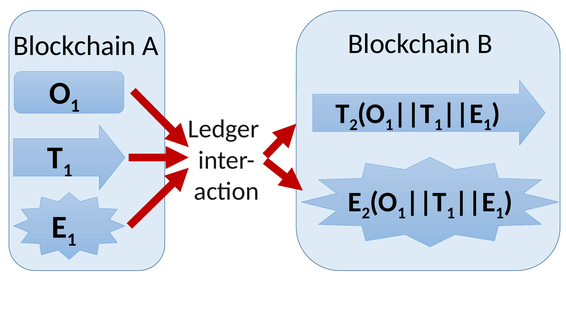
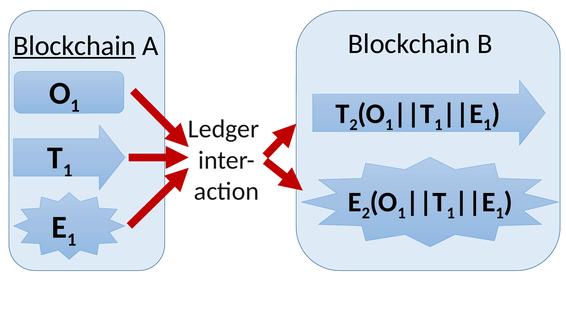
Blockchain underline: none -> present (74, 46)
